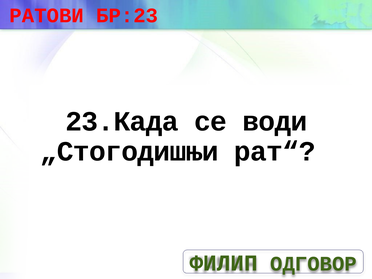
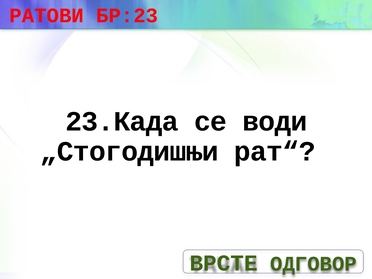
ФИЛИП: ФИЛИП -> ВРСТЕ (224, 263)
